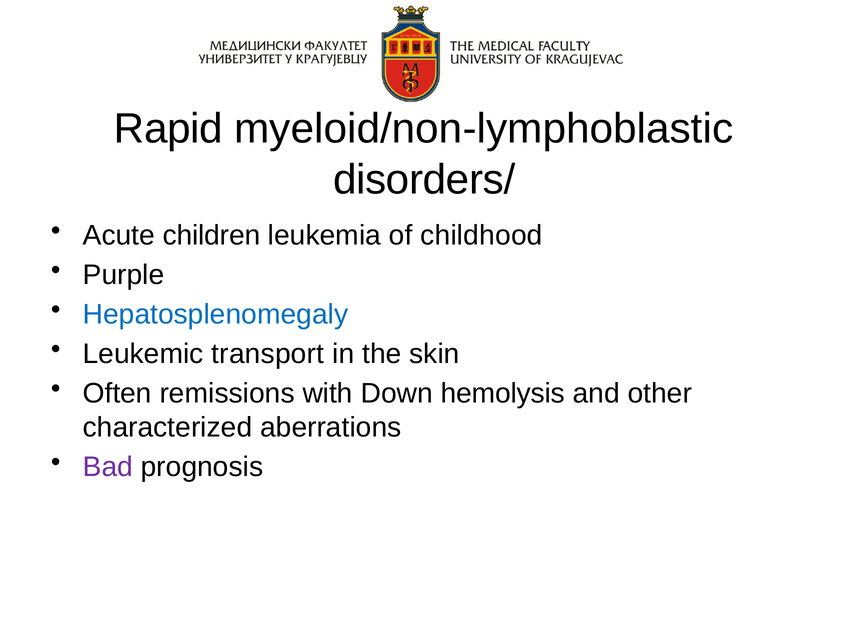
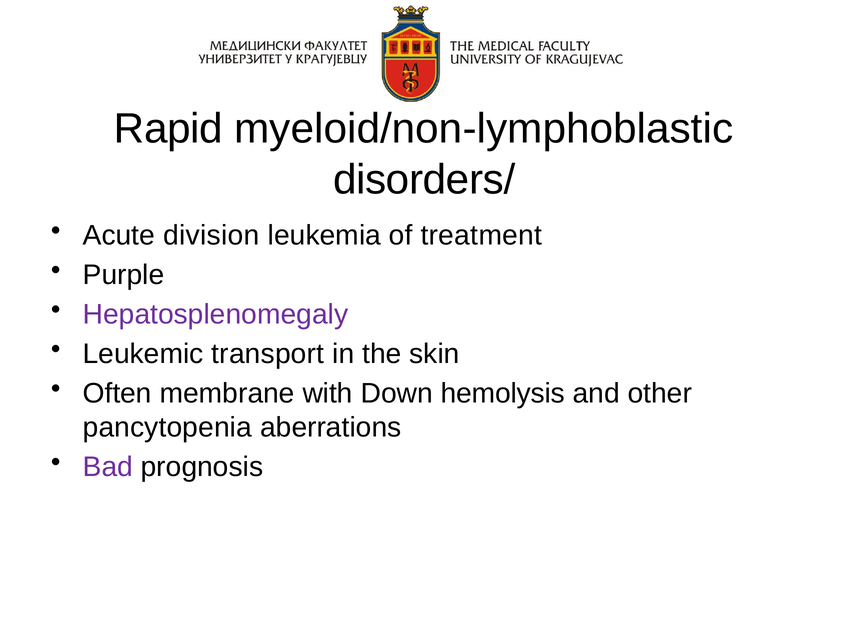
children: children -> division (211, 235)
childhood: childhood -> treatment (481, 235)
Hepatosplenomegaly colour: blue -> purple (215, 314)
remissions: remissions -> membrane (227, 394)
characterized: characterized -> pancytopenia (167, 427)
